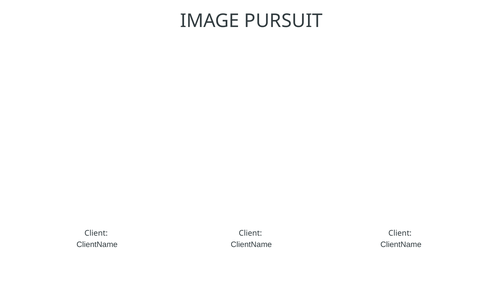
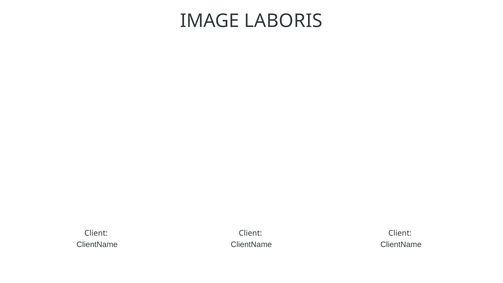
PURSUIT: PURSUIT -> LABORIS (283, 21)
